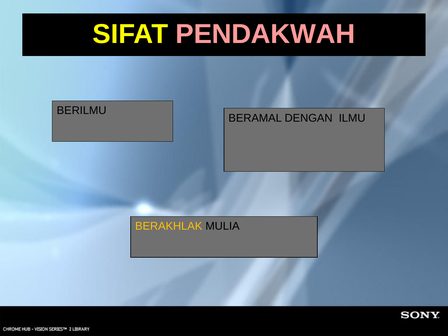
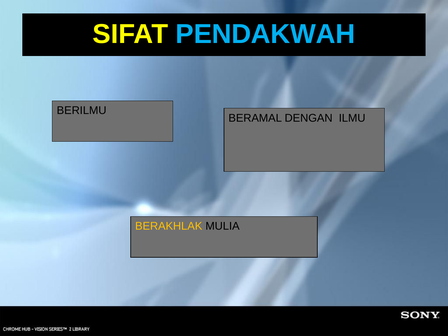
PENDAKWAH colour: pink -> light blue (265, 34)
